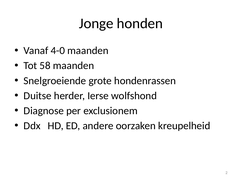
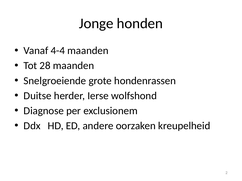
4-0: 4-0 -> 4-4 (58, 51)
58: 58 -> 28 (45, 66)
